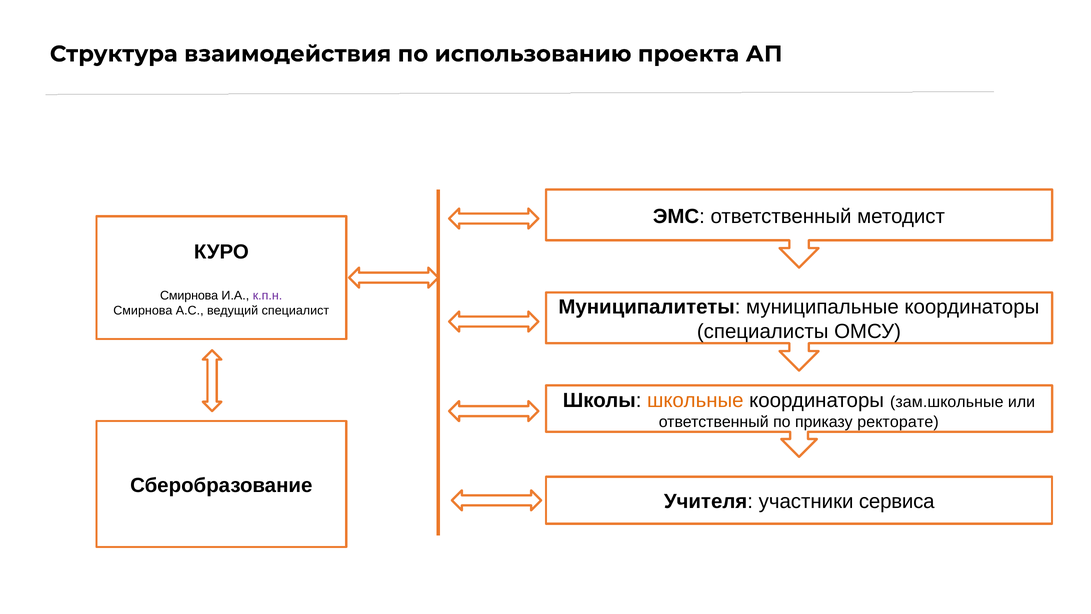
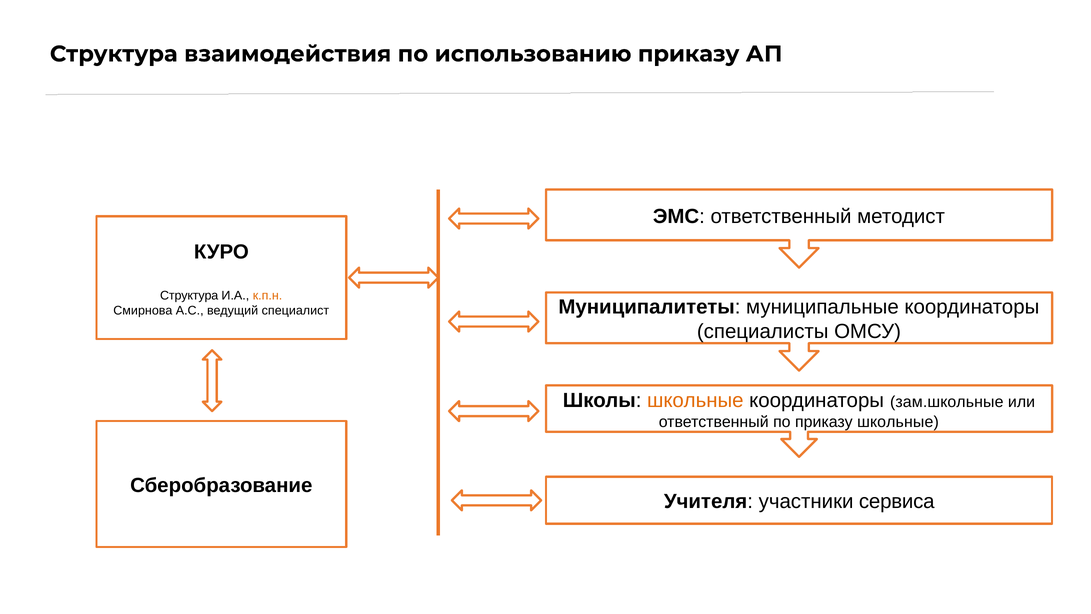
использованию проекта: проекта -> приказу (689, 54)
Смирнова: Смирнова -> Структура (189, 295)
к.п.н colour: purple -> orange (268, 295)
приказу ректорате: ректорате -> школьные (898, 422)
